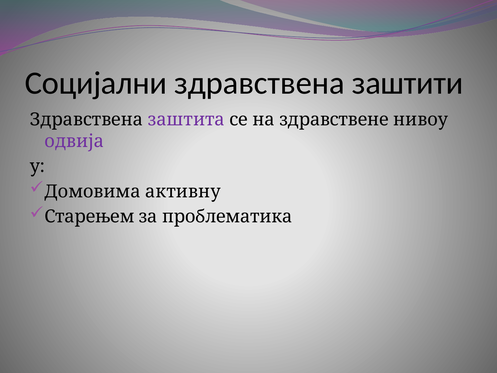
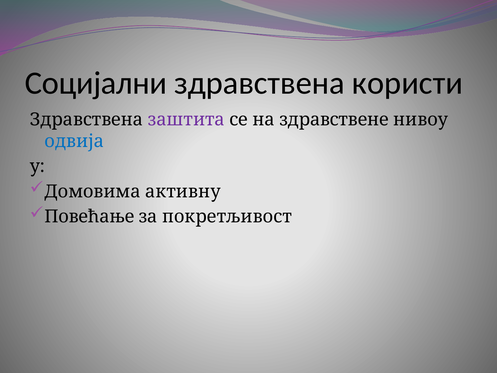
заштити: заштити -> користи (407, 83)
одвија colour: purple -> blue (74, 141)
Старењем: Старењем -> Повећање (89, 216)
проблематика: проблематика -> покретљивост (227, 216)
